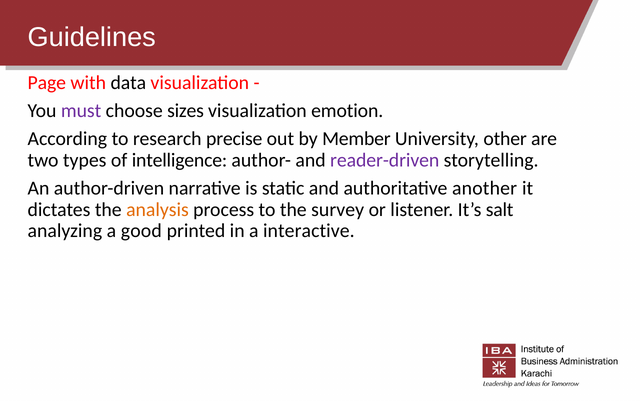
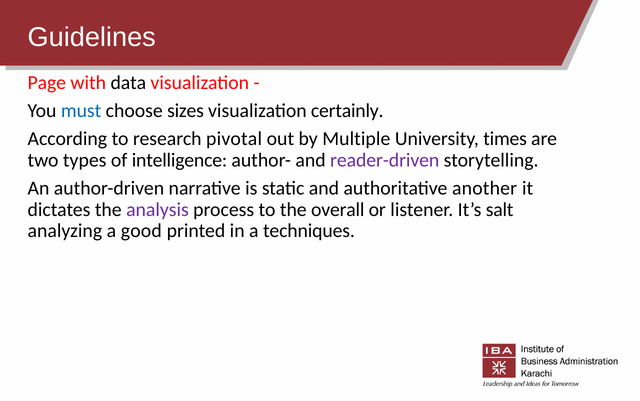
must colour: purple -> blue (81, 111)
emotion: emotion -> certainly (347, 111)
precise: precise -> pivotal (234, 139)
Member: Member -> Multiple (356, 139)
other: other -> times (505, 139)
analysis colour: orange -> purple (157, 209)
survey: survey -> overall (338, 209)
interactive: interactive -> techniques (309, 231)
